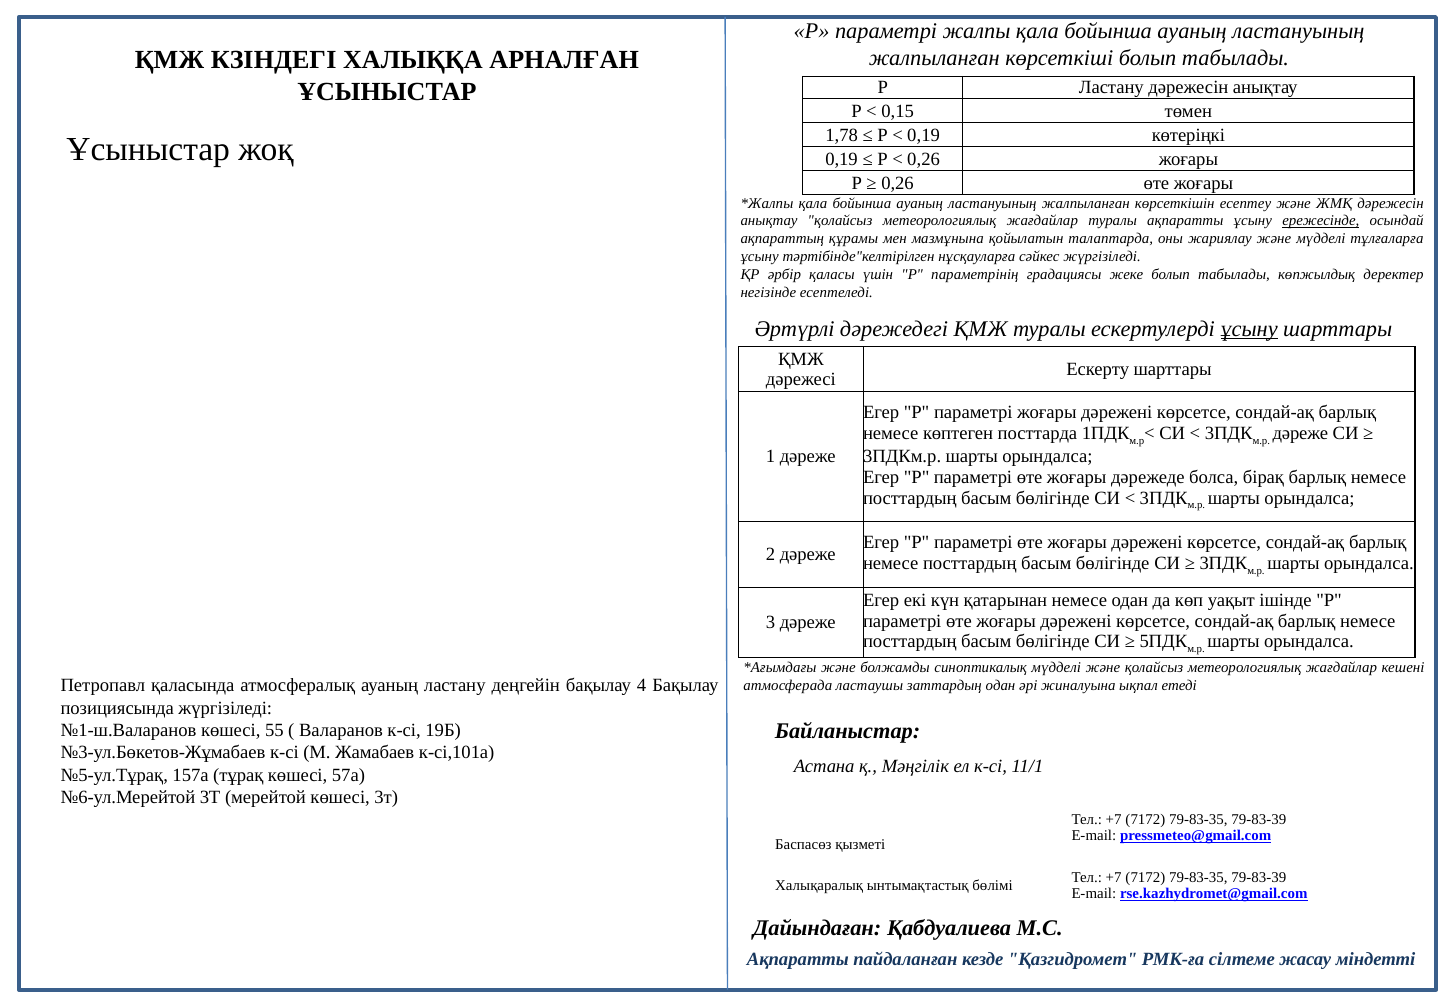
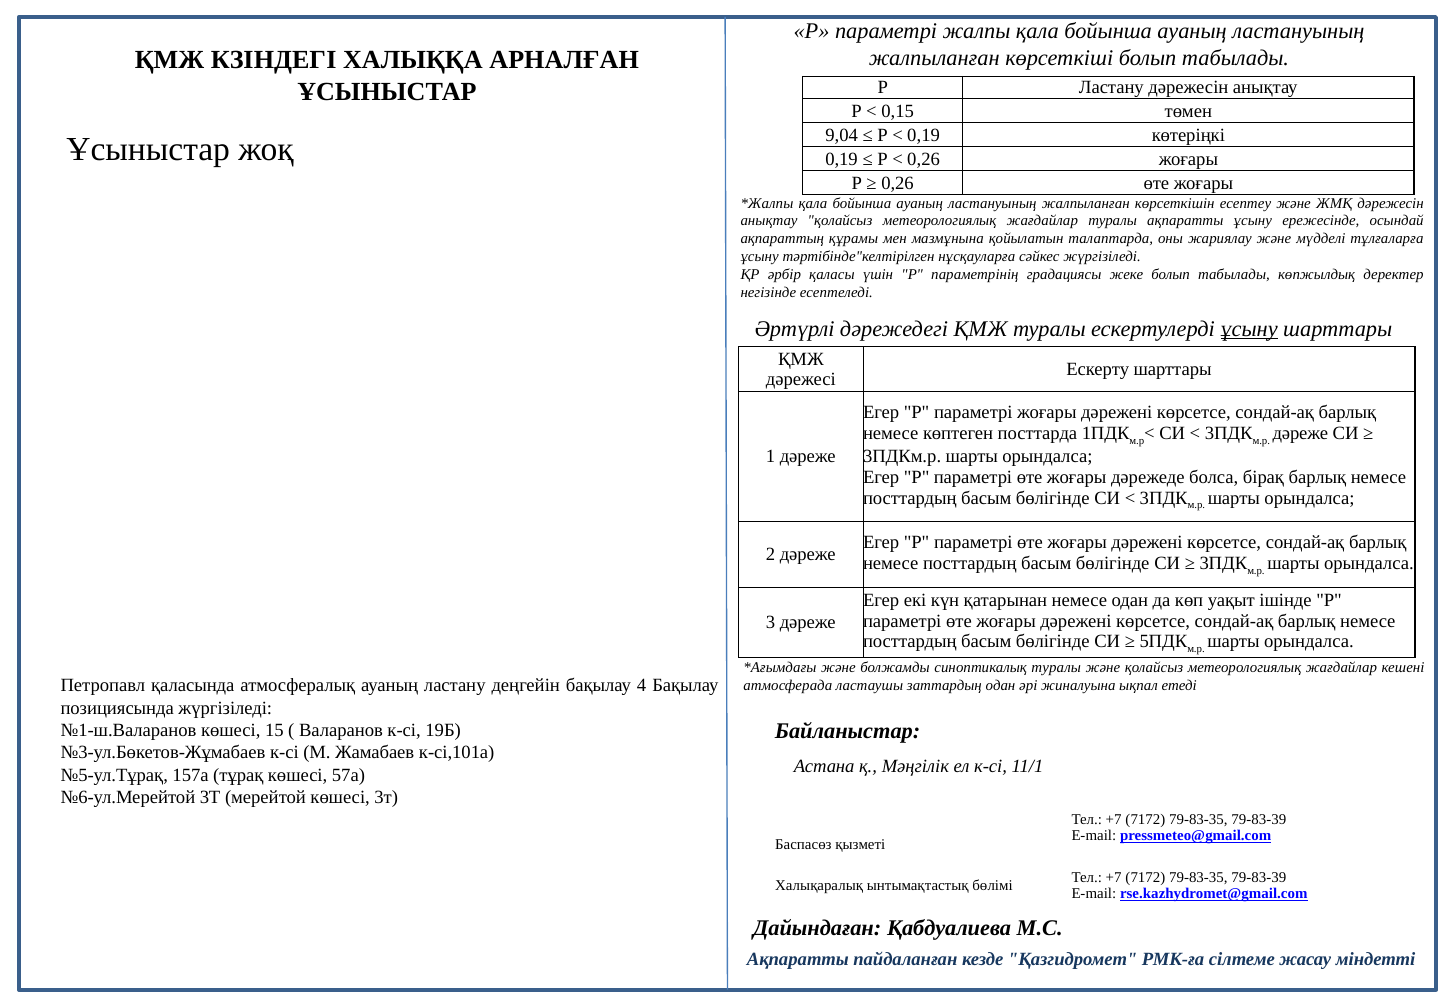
1,78: 1,78 -> 9,04 (842, 136)
ережесінде underline: present -> none (1321, 221)
синоптикалық мүдделі: мүдделі -> туралы (1056, 668)
55: 55 -> 15 (274, 731)
